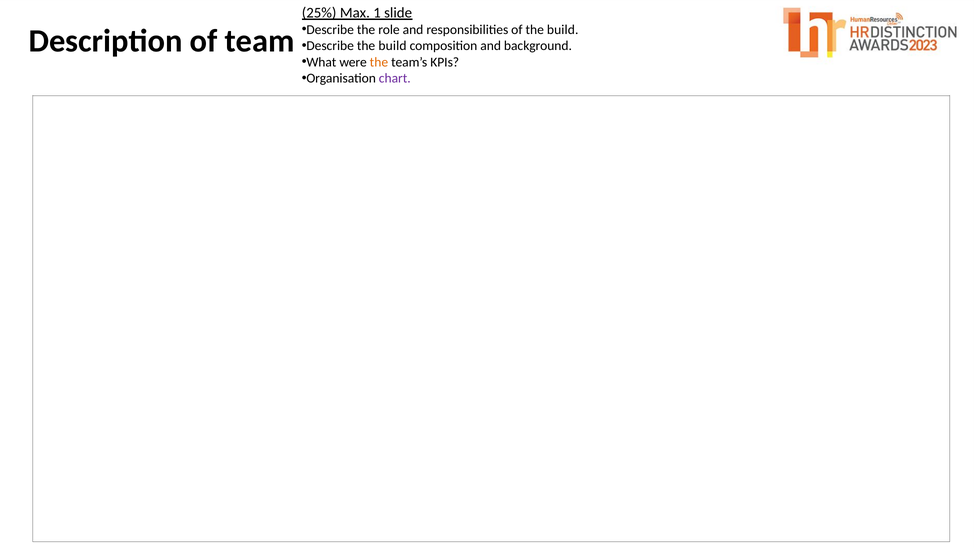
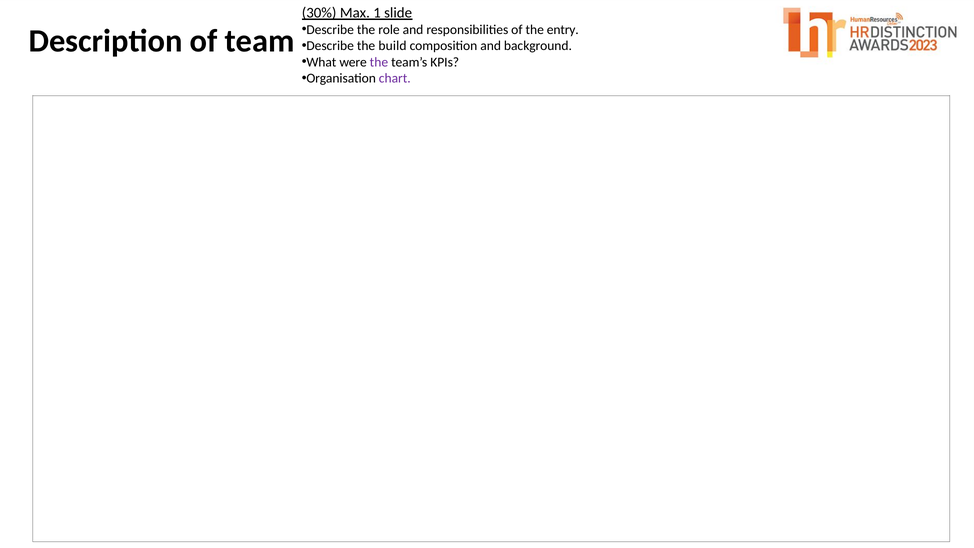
25%: 25% -> 30% (319, 13)
of the build: build -> entry (563, 30)
the colour: orange -> purple (379, 62)
